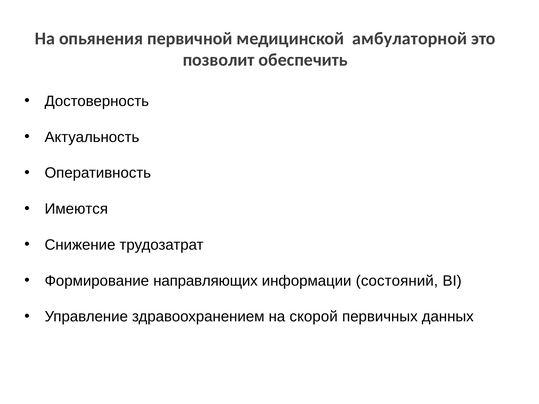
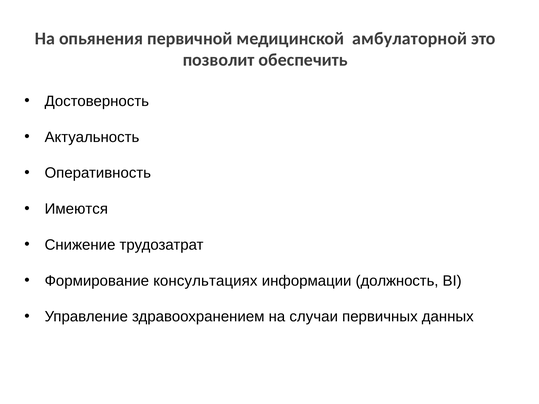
направляющих: направляющих -> консультациях (205, 281)
состояний: состояний -> должность (397, 281)
скорой: скорой -> случаи (314, 317)
